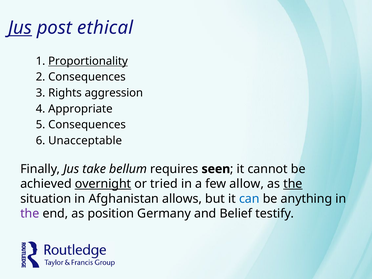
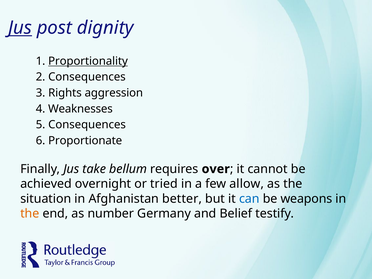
ethical: ethical -> dignity (105, 28)
Appropriate: Appropriate -> Weaknesses (80, 109)
Unacceptable: Unacceptable -> Proportionate (85, 141)
seen: seen -> over (216, 169)
overnight underline: present -> none (103, 184)
the underline: present -> none (293, 184)
allows: allows -> better (182, 199)
anything: anything -> weapons (306, 199)
the colour: purple -> orange (30, 214)
position: position -> number (111, 214)
